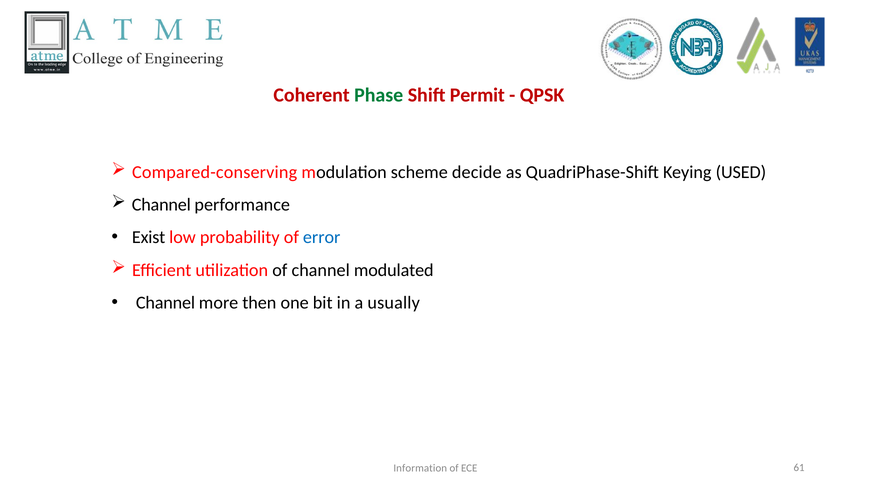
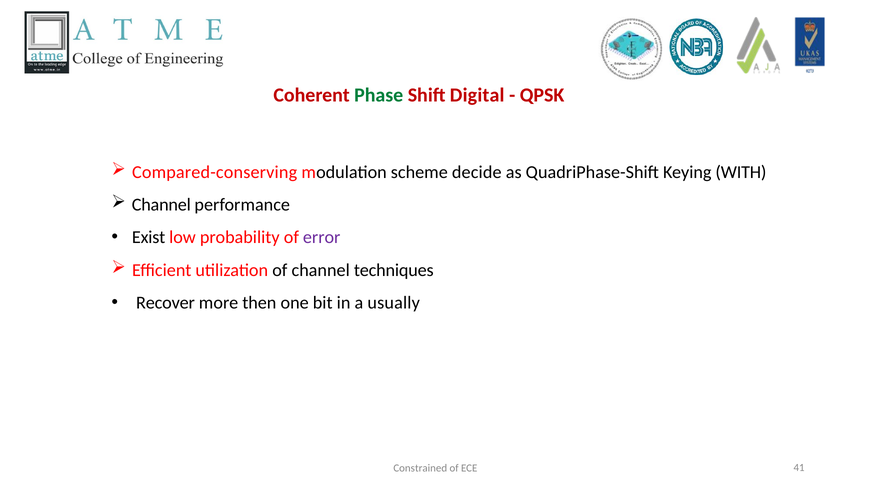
Permit: Permit -> Digital (477, 95)
USED: USED -> WITH (741, 172)
error colour: blue -> purple (322, 237)
modulated: modulated -> techniques (394, 270)
Channel: Channel -> Recover (165, 303)
Information: Information -> Constrained (420, 468)
61: 61 -> 41 (799, 468)
